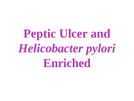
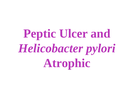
Enriched: Enriched -> Atrophic (67, 63)
